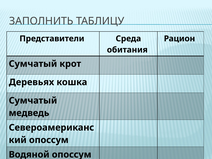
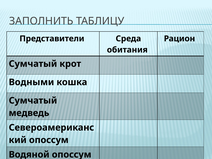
Деревьях: Деревьях -> Водными (31, 82)
